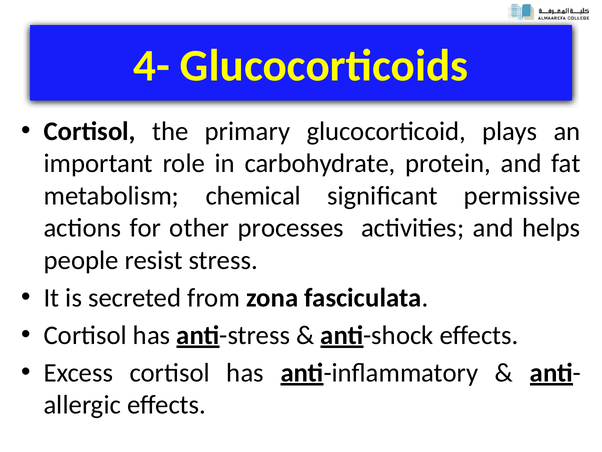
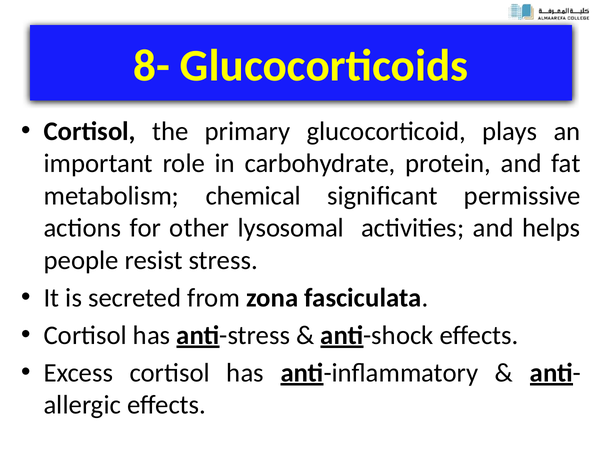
4-: 4- -> 8- (152, 66)
processes: processes -> lysosomal (291, 228)
